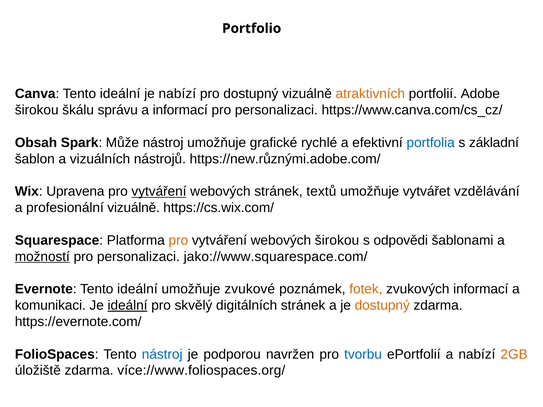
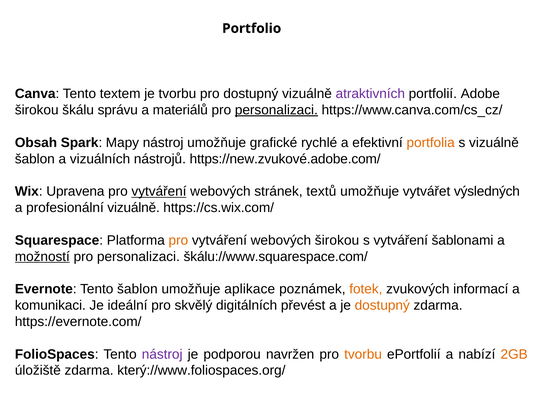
Canva Tento ideální: ideální -> textem (120, 94)
je nabízí: nabízí -> tvorbu (177, 94)
atraktivních colour: orange -> purple (370, 94)
a informací: informací -> materiálů (180, 110)
personalizaci underline: none -> present (276, 110)
Může: Může -> Mapy (122, 143)
portfolia colour: blue -> orange (431, 143)
s základní: základní -> vizuálně (494, 143)
https://new.různými.adobe.com/: https://new.různými.adobe.com/ -> https://new.zvukové.adobe.com/ (285, 159)
vzdělávání: vzdělávání -> výsledných (487, 192)
s odpovědi: odpovědi -> vytváření (401, 240)
jako://www.squarespace.com/: jako://www.squarespace.com/ -> škálu://www.squarespace.com/ (276, 257)
Evernote Tento ideální: ideální -> šablon (137, 289)
zvukové: zvukové -> aplikace (250, 289)
ideální underline: present -> none (128, 306)
digitálních stránek: stránek -> převést (303, 306)
nástroj colour: blue -> purple (162, 354)
tvorbu colour: blue -> orange (363, 354)
více://www.foliospaces.org/: více://www.foliospaces.org/ -> který://www.foliospaces.org/ (201, 371)
